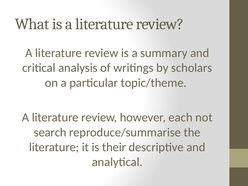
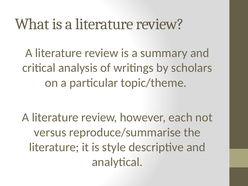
search: search -> versus (50, 132)
their: their -> style (114, 147)
